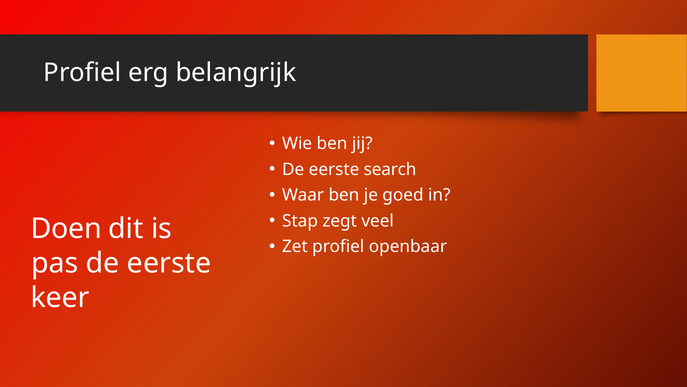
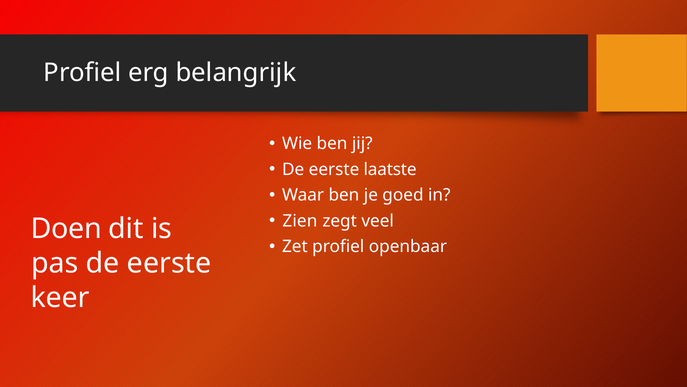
search: search -> laatste (390, 169)
Stap: Stap -> Zien (300, 221)
